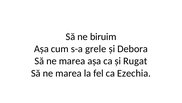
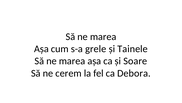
biruim: biruim -> marea (103, 36)
Debora: Debora -> Tainele (133, 49)
Rugat: Rugat -> Soare (135, 61)
marea: marea -> cerem (68, 73)
Ezechia: Ezechia -> Debora (134, 73)
